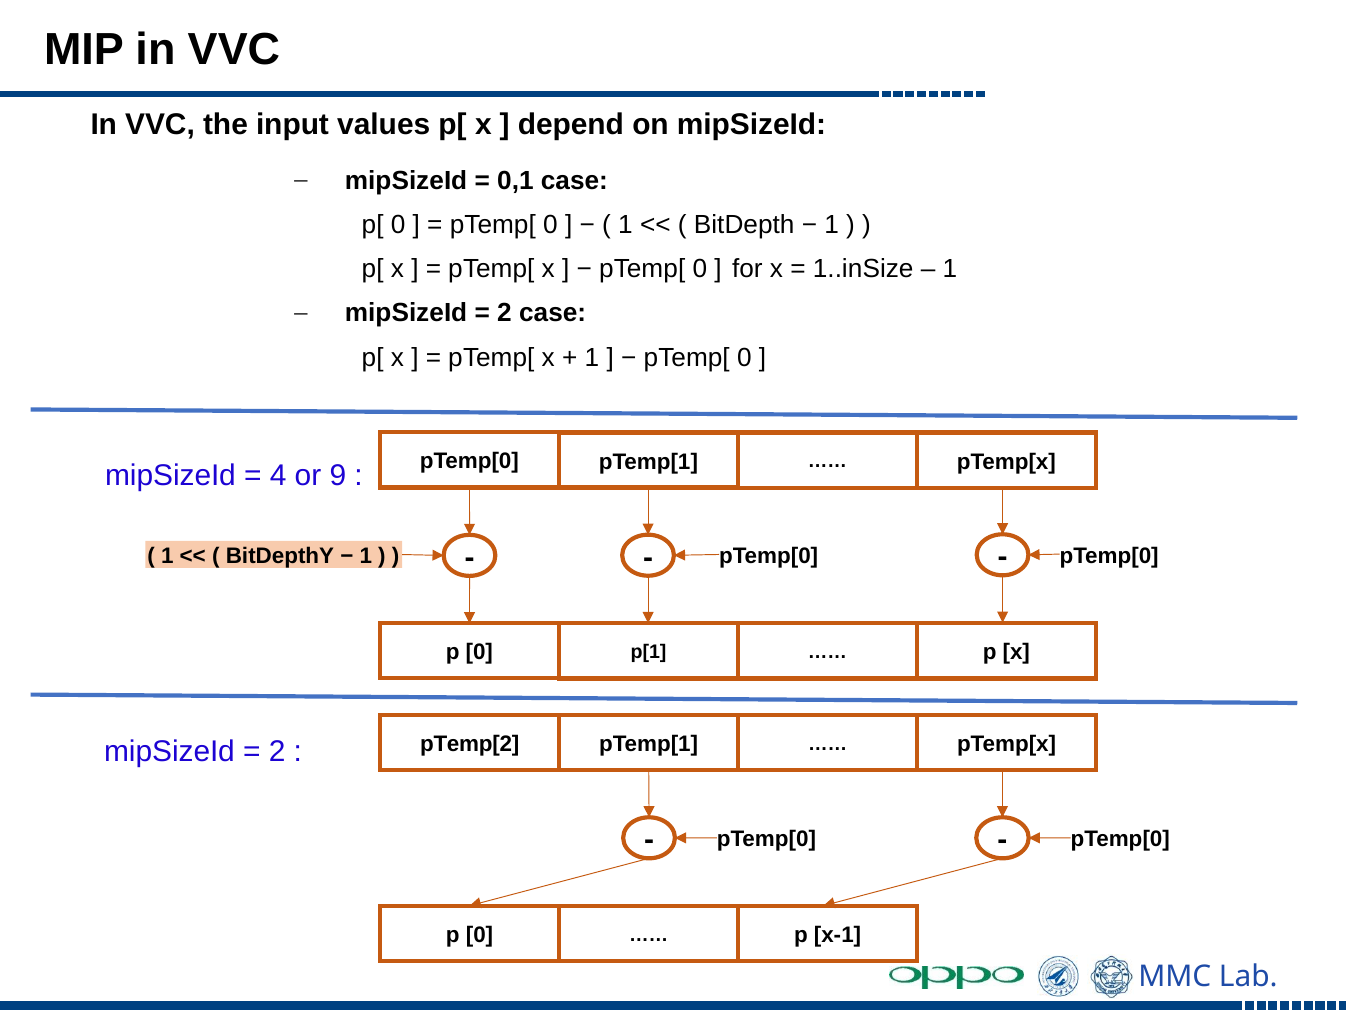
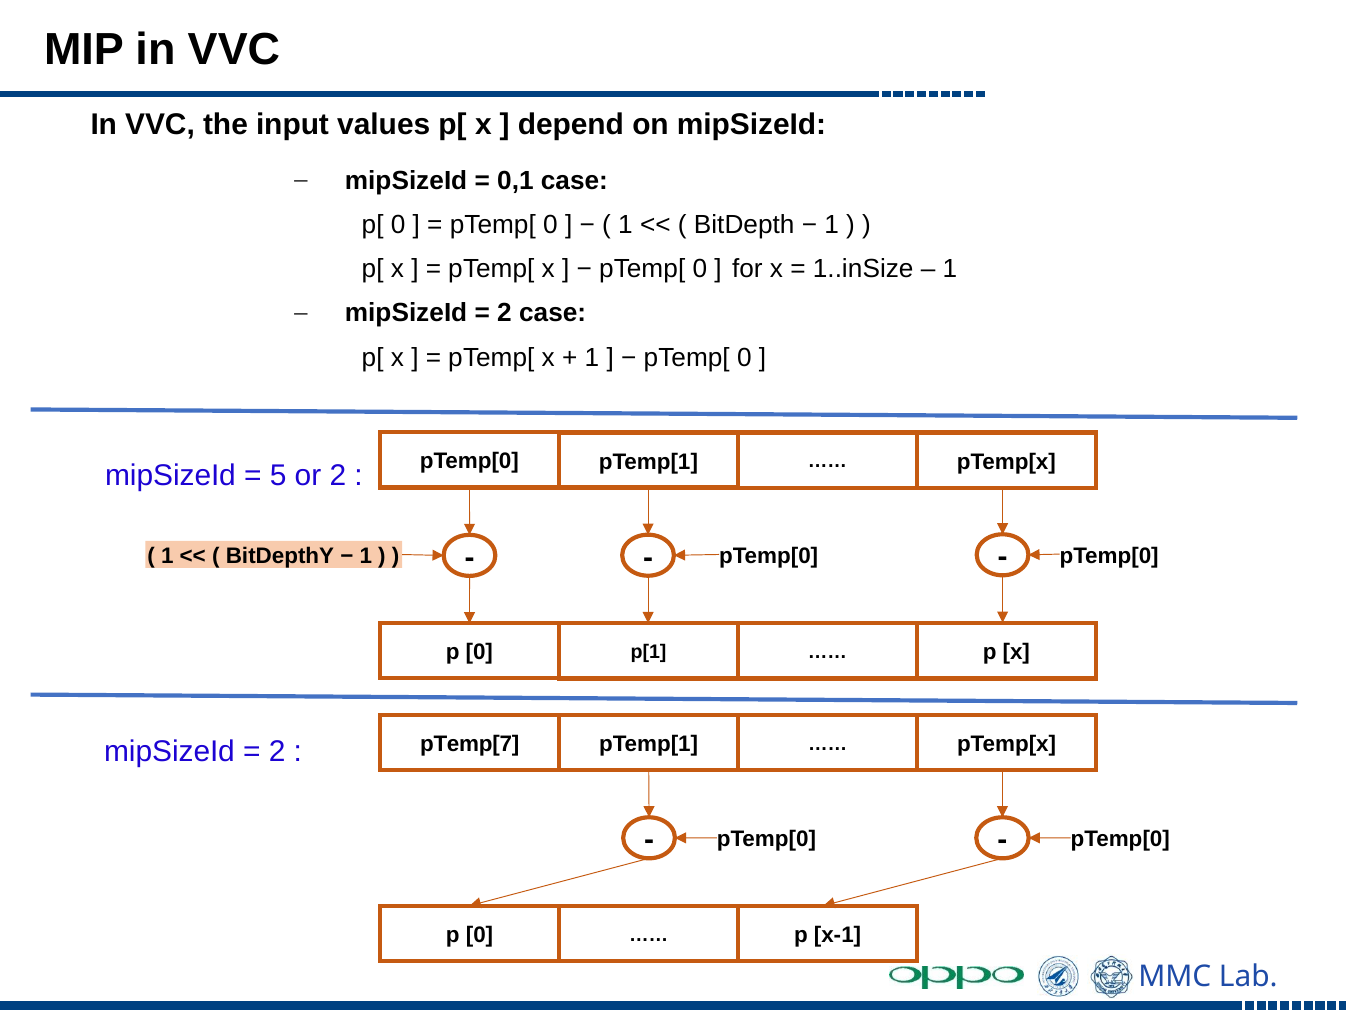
4: 4 -> 5 (278, 476)
or 9: 9 -> 2 (338, 476)
pTemp[2: pTemp[2 -> pTemp[7 (470, 744)
